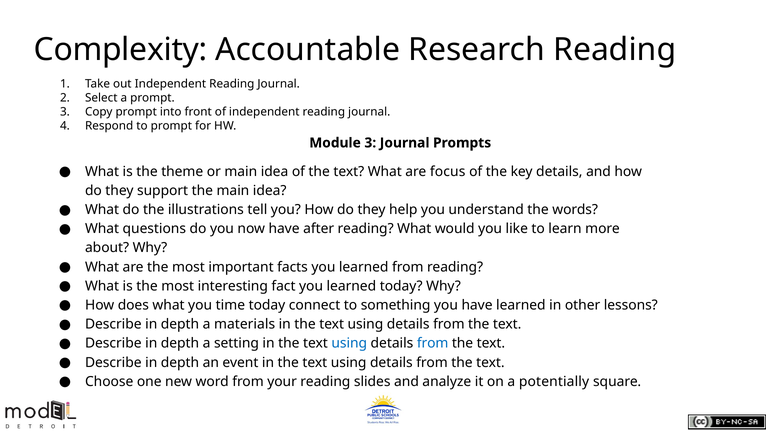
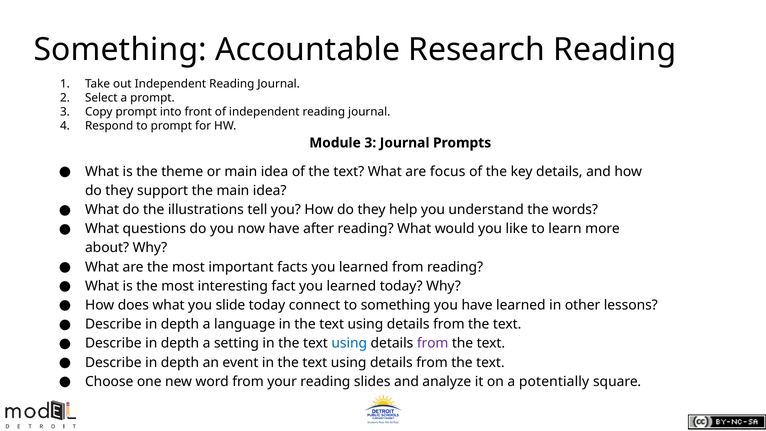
Complexity: Complexity -> Something (120, 49)
time: time -> slide (230, 305)
materials: materials -> language (245, 324)
from colour: blue -> purple (433, 343)
